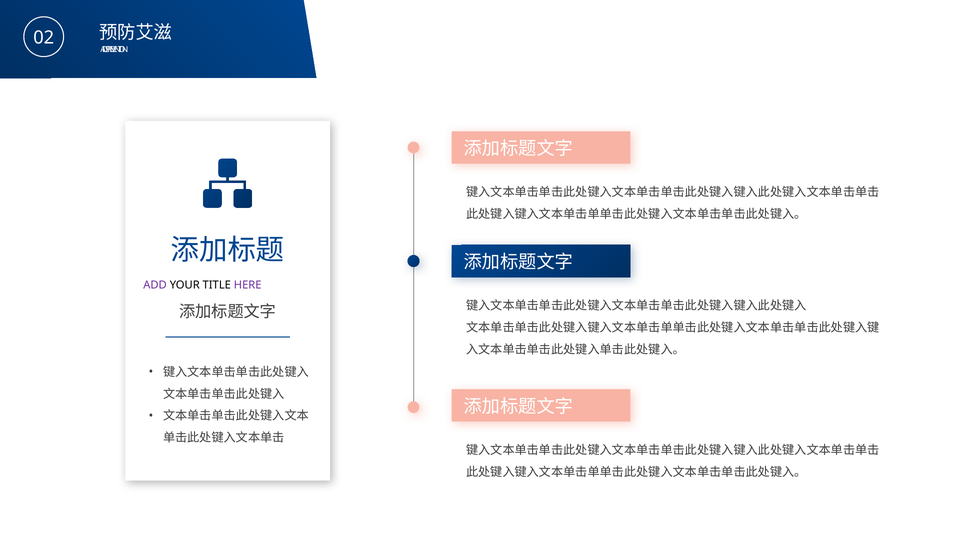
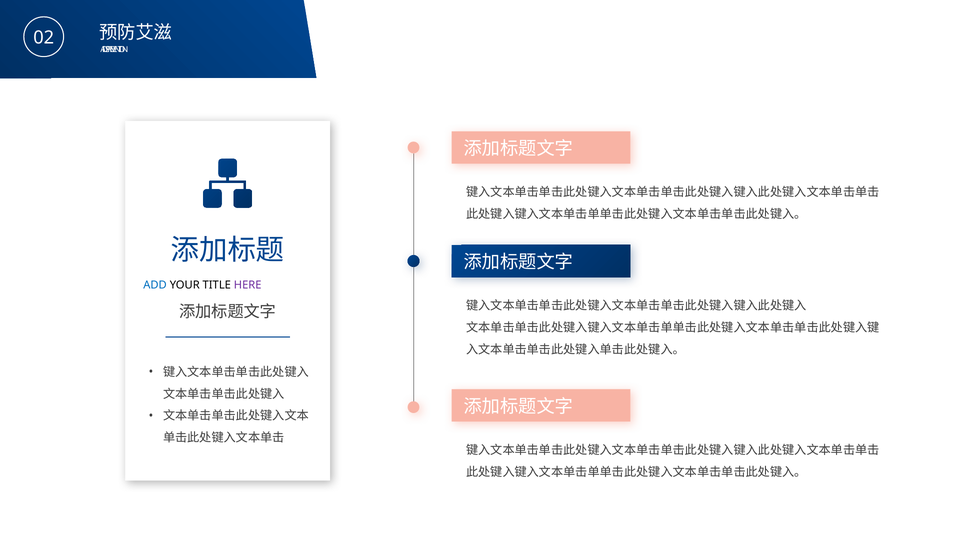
ADD colour: purple -> blue (155, 285)
